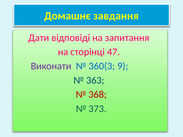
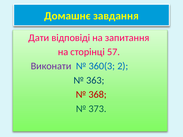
47: 47 -> 57 (114, 52)
9: 9 -> 2 (123, 66)
